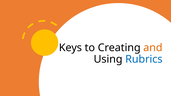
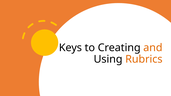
Rubrics colour: blue -> orange (144, 59)
